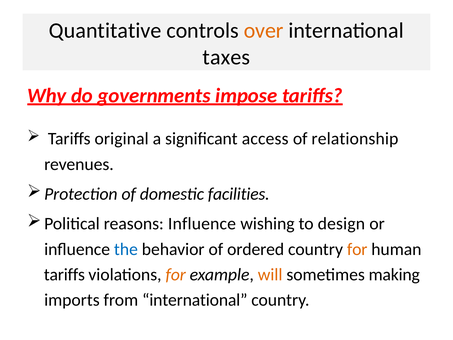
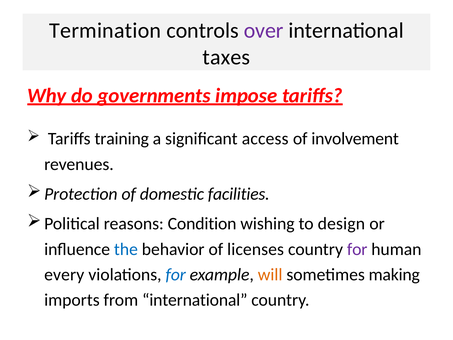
Quantitative: Quantitative -> Termination (105, 31)
over colour: orange -> purple (264, 31)
original: original -> training (122, 139)
relationship: relationship -> involvement (355, 139)
reasons Influence: Influence -> Condition (202, 224)
ordered: ordered -> licenses (256, 249)
for colour: orange -> purple (357, 249)
tariffs: tariffs -> every (64, 274)
for colour: orange -> blue (176, 274)
